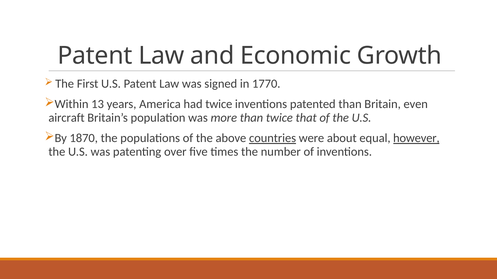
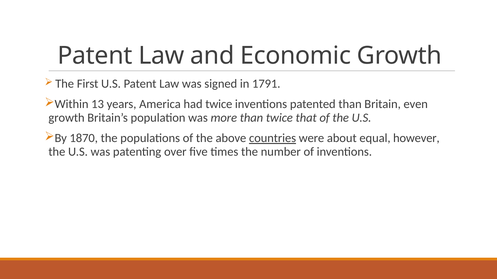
1770: 1770 -> 1791 (266, 84)
aircraft: aircraft -> growth (67, 118)
however underline: present -> none (416, 138)
